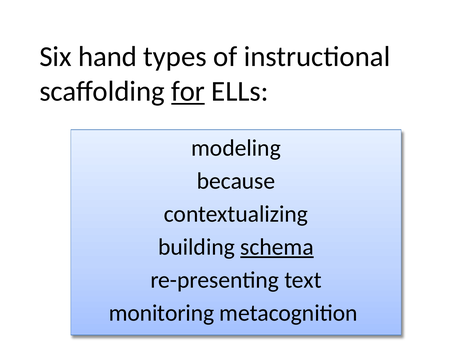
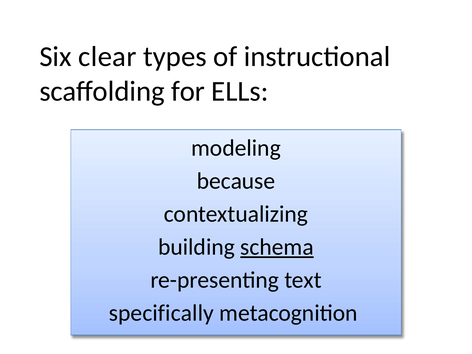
hand: hand -> clear (107, 57)
for underline: present -> none (188, 91)
monitoring: monitoring -> specifically (161, 313)
